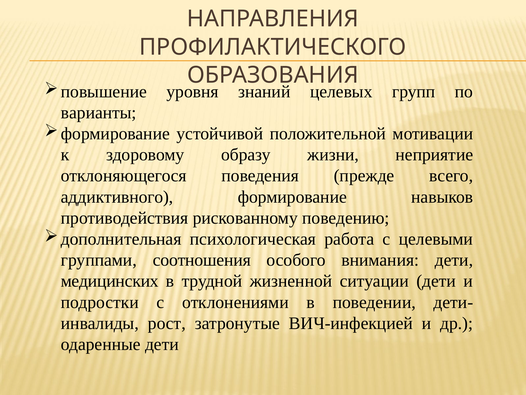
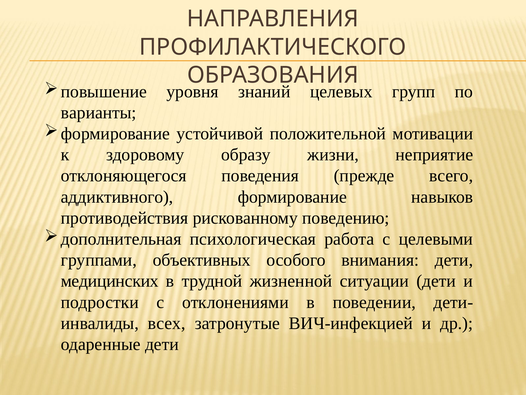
соотношения: соотношения -> объективных (202, 260)
рост: рост -> всех (167, 323)
